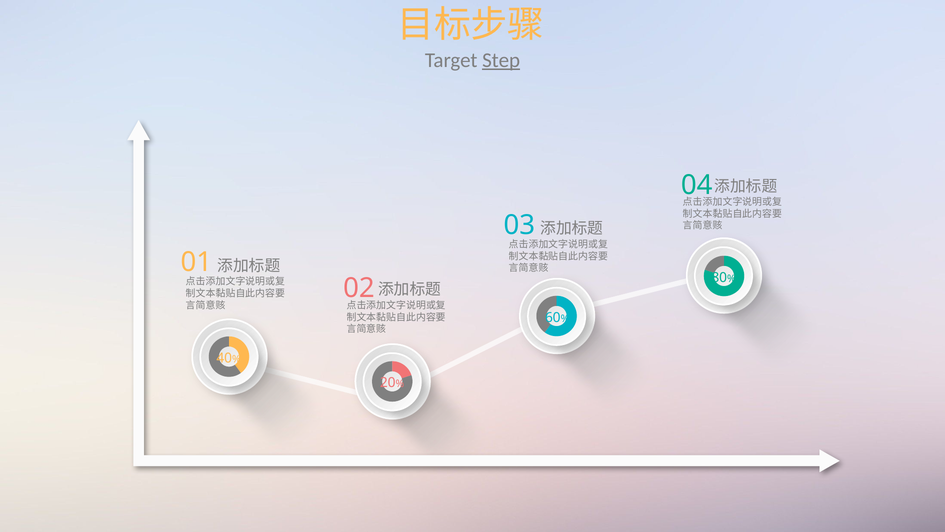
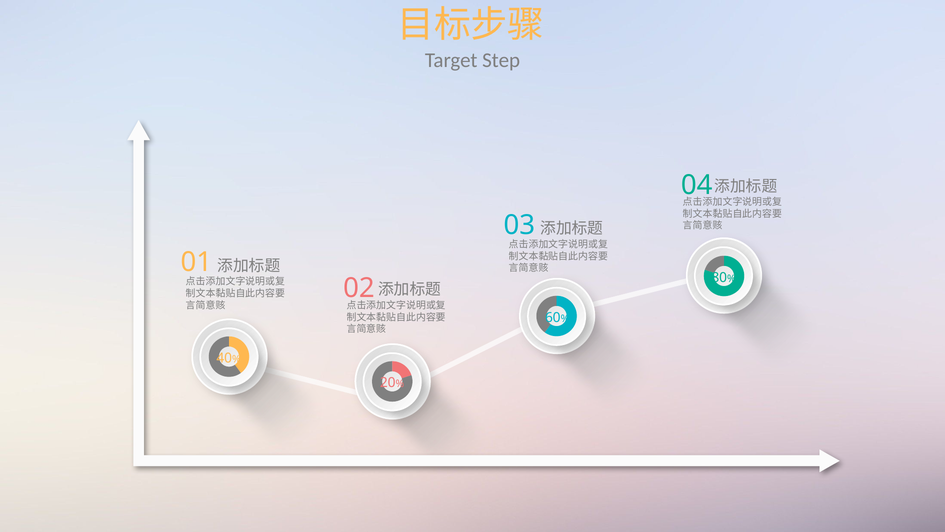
Step underline: present -> none (501, 60)
